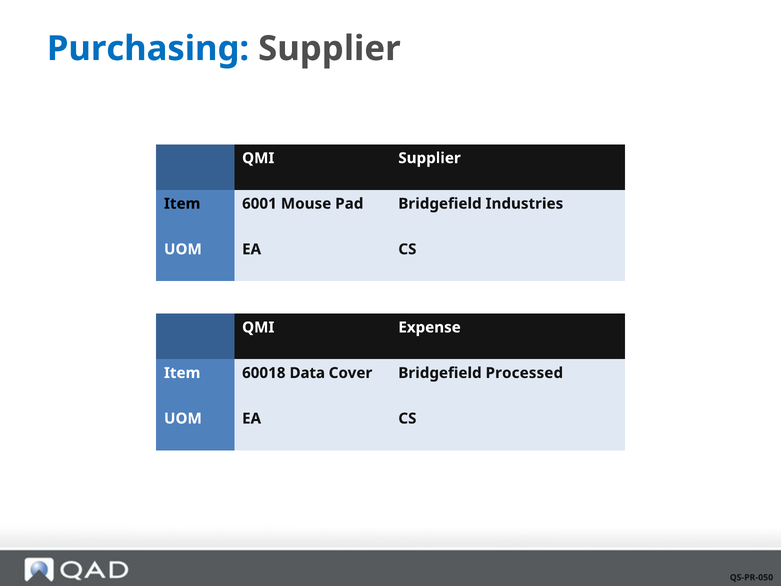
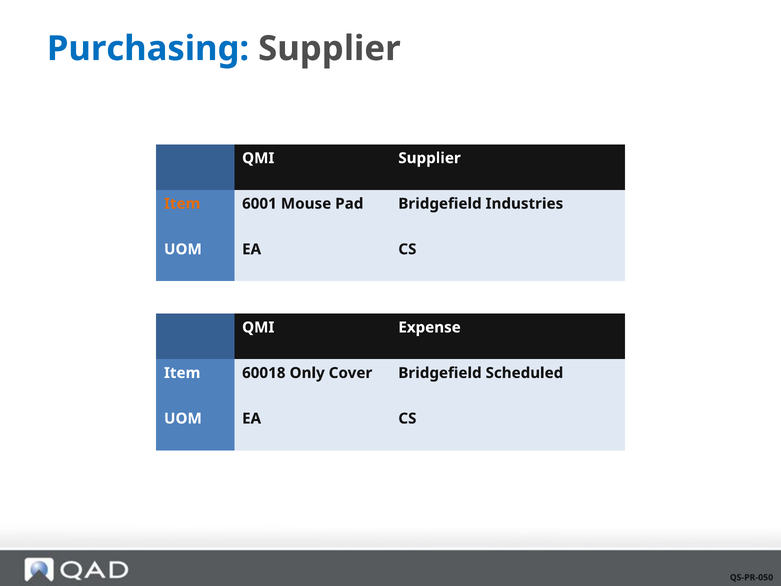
Item colour: black -> orange (182, 204)
Data: Data -> Only (307, 373)
Processed: Processed -> Scheduled (524, 373)
